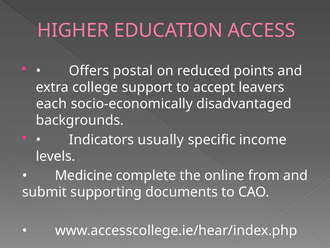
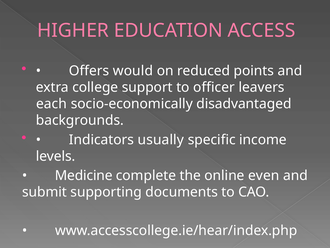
postal: postal -> would (133, 71)
accept: accept -> officer (214, 87)
from: from -> even (264, 175)
